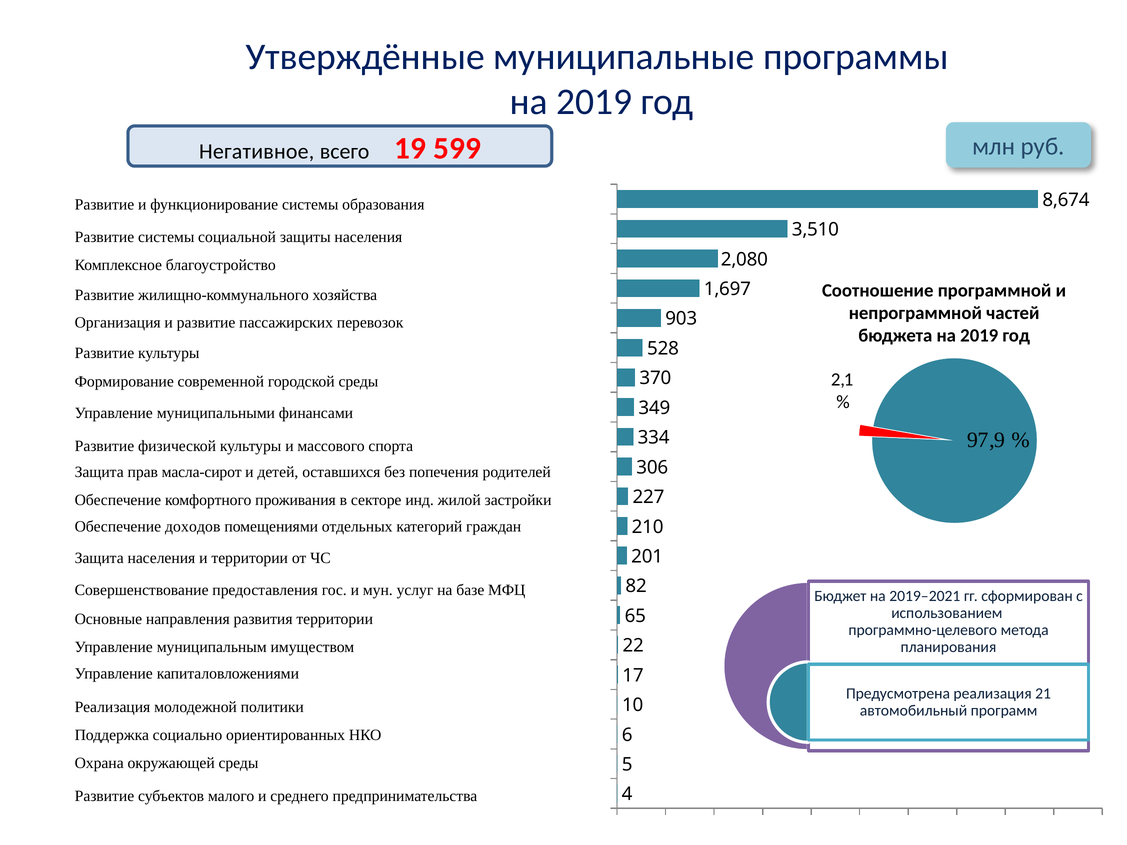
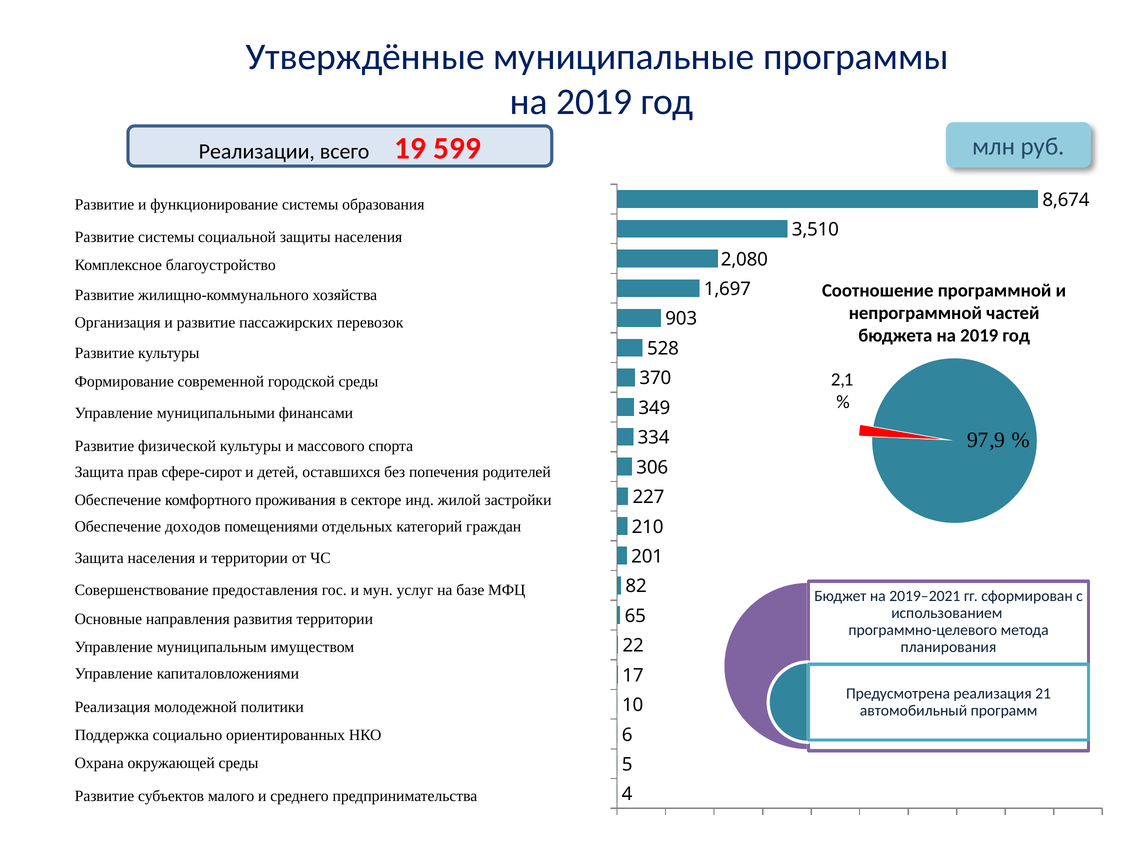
Негативное: Негативное -> Реализации (257, 151)
масла-сирот: масла-сирот -> сфере-сирот (202, 472)
